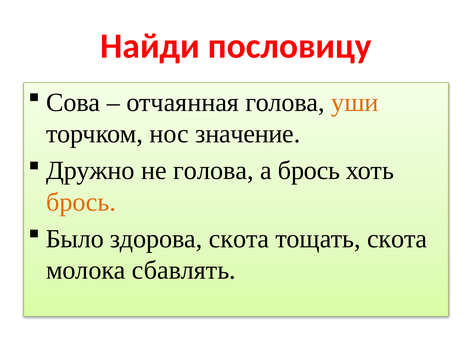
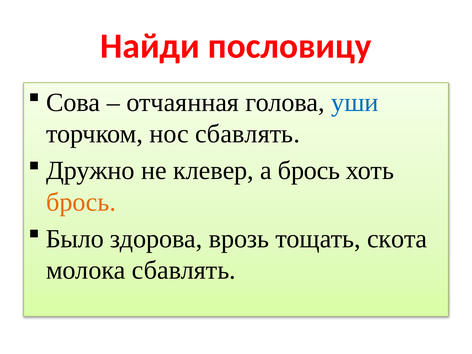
уши colour: orange -> blue (355, 103)
нос значение: значение -> сбавлять (248, 134)
не голова: голова -> клевер (214, 171)
здорова скота: скота -> врозь (239, 239)
